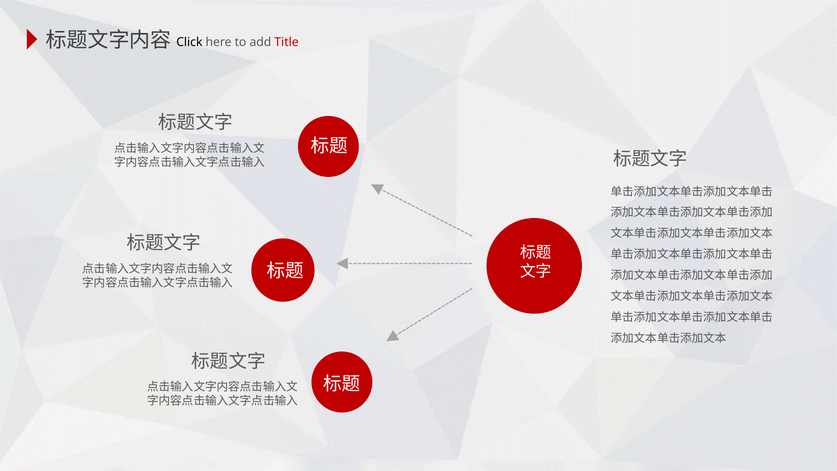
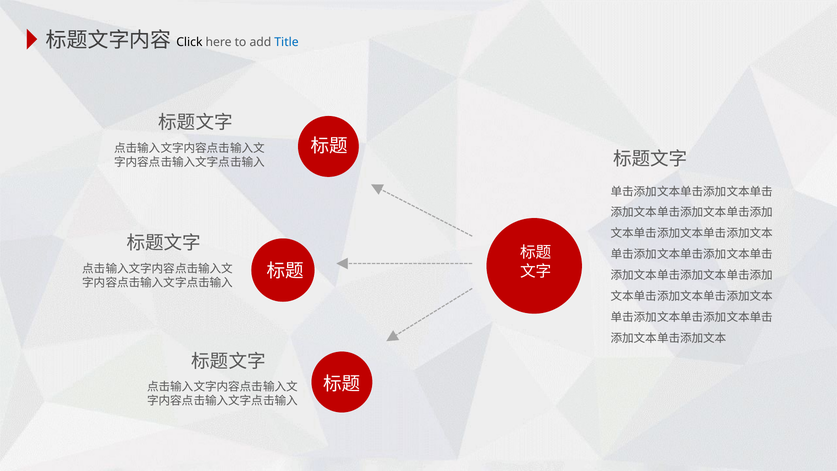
Title colour: red -> blue (287, 42)
